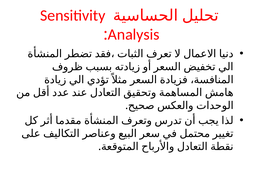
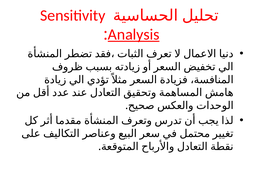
Analysis underline: none -> present (134, 35)
